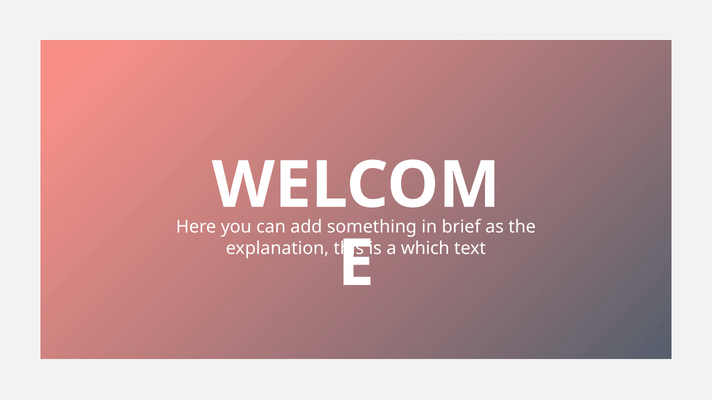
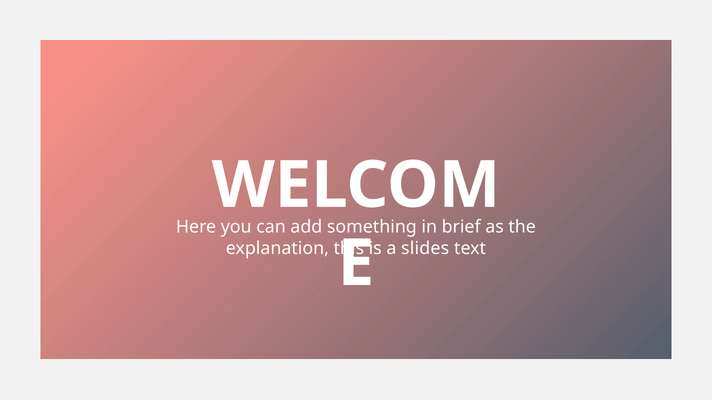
which: which -> slides (425, 249)
